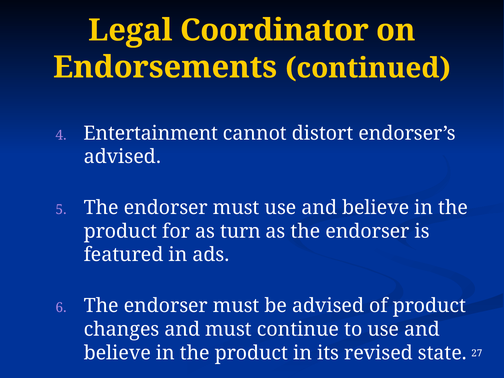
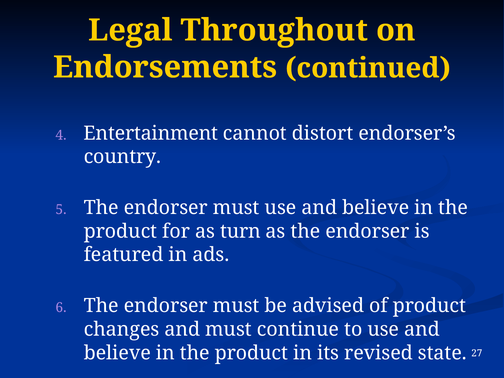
Coordinator: Coordinator -> Throughout (274, 30)
advised: advised -> country (122, 157)
